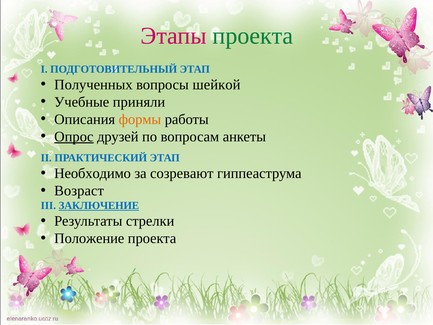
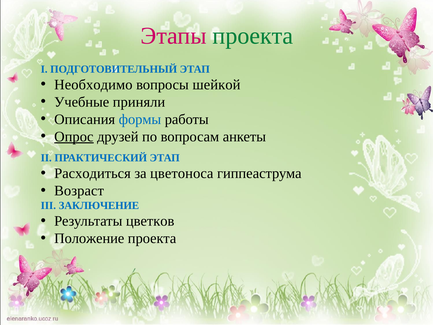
Полученных: Полученных -> Необходимо (93, 85)
формы colour: orange -> blue (140, 119)
Необходимо: Необходимо -> Расходиться (93, 173)
созревают: созревают -> цветоноса (182, 173)
ЗАКЛЮЧЕНИЕ underline: present -> none (99, 206)
стрелки: стрелки -> цветков (150, 221)
